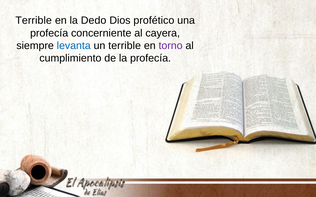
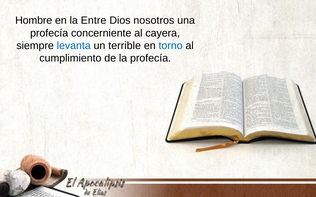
Terrible: Terrible -> Hombre (34, 21)
Dedo: Dedo -> Entre (94, 21)
profético: profético -> nosotros (154, 21)
torno colour: purple -> blue (171, 46)
